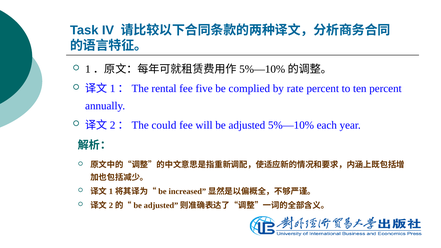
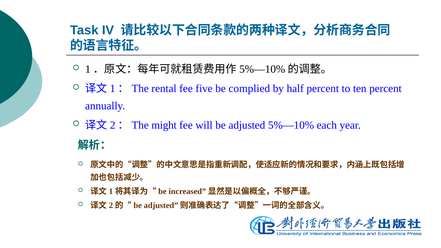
rate: rate -> half (295, 89)
could: could -> might (164, 125)
